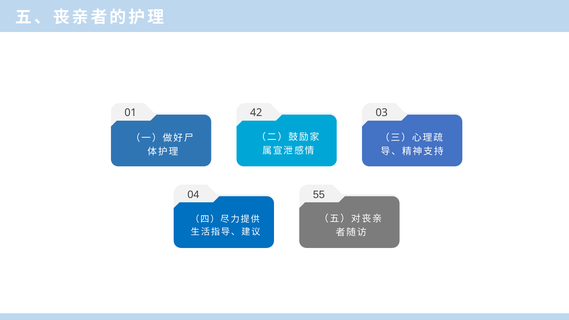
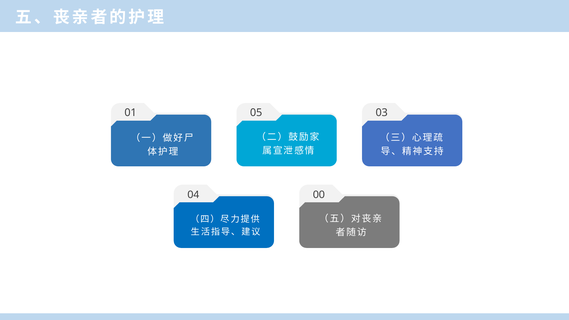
42: 42 -> 05 (256, 113)
55: 55 -> 00 (319, 195)
